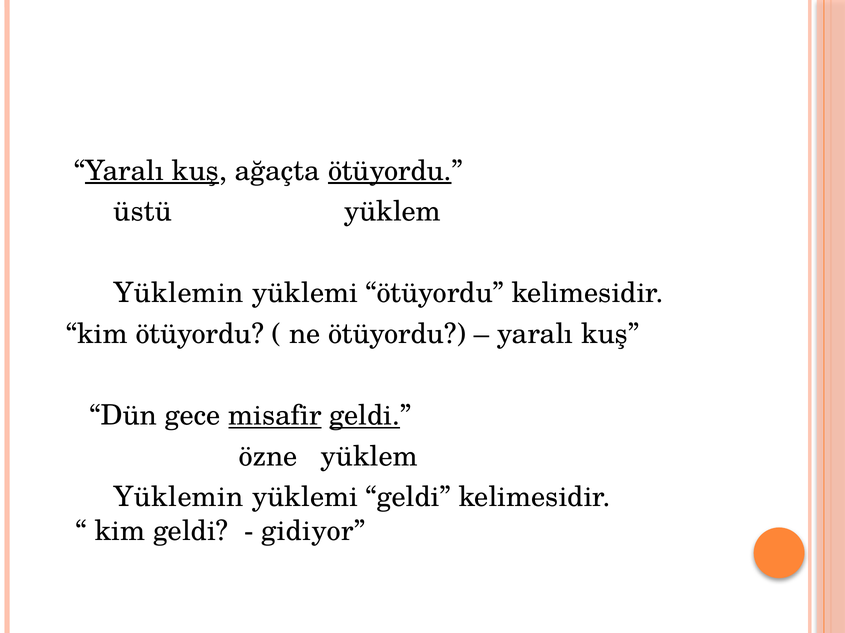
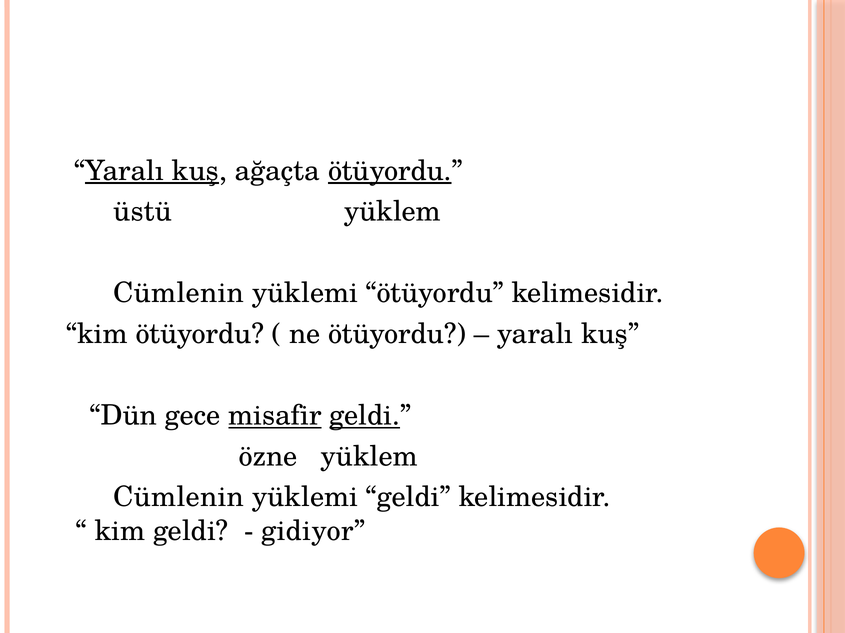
Yüklemin: Yüklemin -> Cümlenin (179, 294)
Yüklemin: Yüklemin -> Cümlenin (179, 498)
